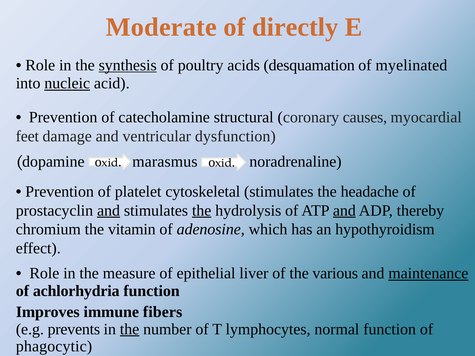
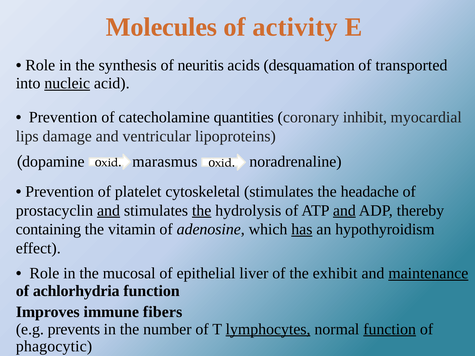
Moderate: Moderate -> Molecules (161, 27)
directly: directly -> activity (295, 27)
synthesis underline: present -> none (128, 65)
poultry: poultry -> neuritis (201, 65)
myelinated: myelinated -> transported (411, 65)
structural: structural -> quantities (244, 117)
causes: causes -> inhibit (365, 117)
feet: feet -> lips (27, 136)
dysfunction: dysfunction -> lipoproteins (235, 136)
chromium: chromium -> containing (48, 230)
has underline: none -> present (302, 230)
measure: measure -> mucosal (129, 273)
various: various -> exhibit (335, 273)
the underline: present -> none (130, 329)
lymphocytes underline: none -> present (268, 329)
function underline: none -> present (390, 329)
